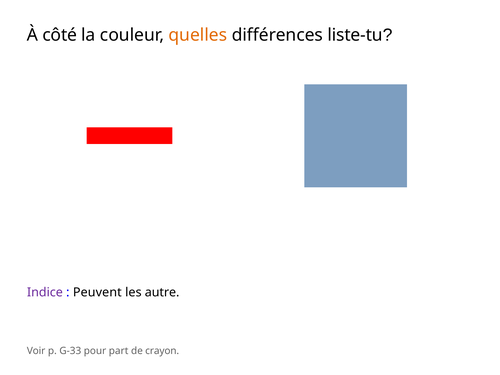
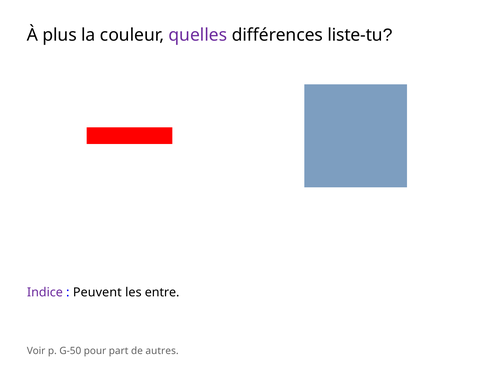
côté: côté -> plus (60, 35)
quelles colour: orange -> purple (198, 35)
autre: autre -> entre (162, 292)
G-33: G-33 -> G-50 (70, 351)
crayon: crayon -> autres (162, 351)
